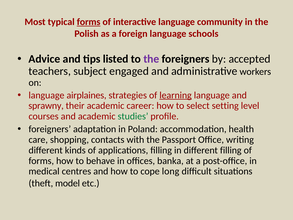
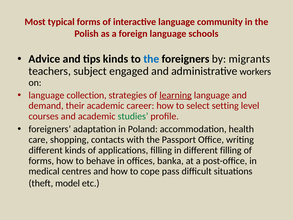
forms underline: present -> none (89, 22)
tips listed: listed -> kinds (116, 59)
the colour: purple -> blue (151, 59)
accepted: accepted -> migrants (249, 59)
airplaines: airplaines -> collection (87, 95)
sprawny: sprawny -> demand (46, 106)
long: long -> pass (171, 171)
